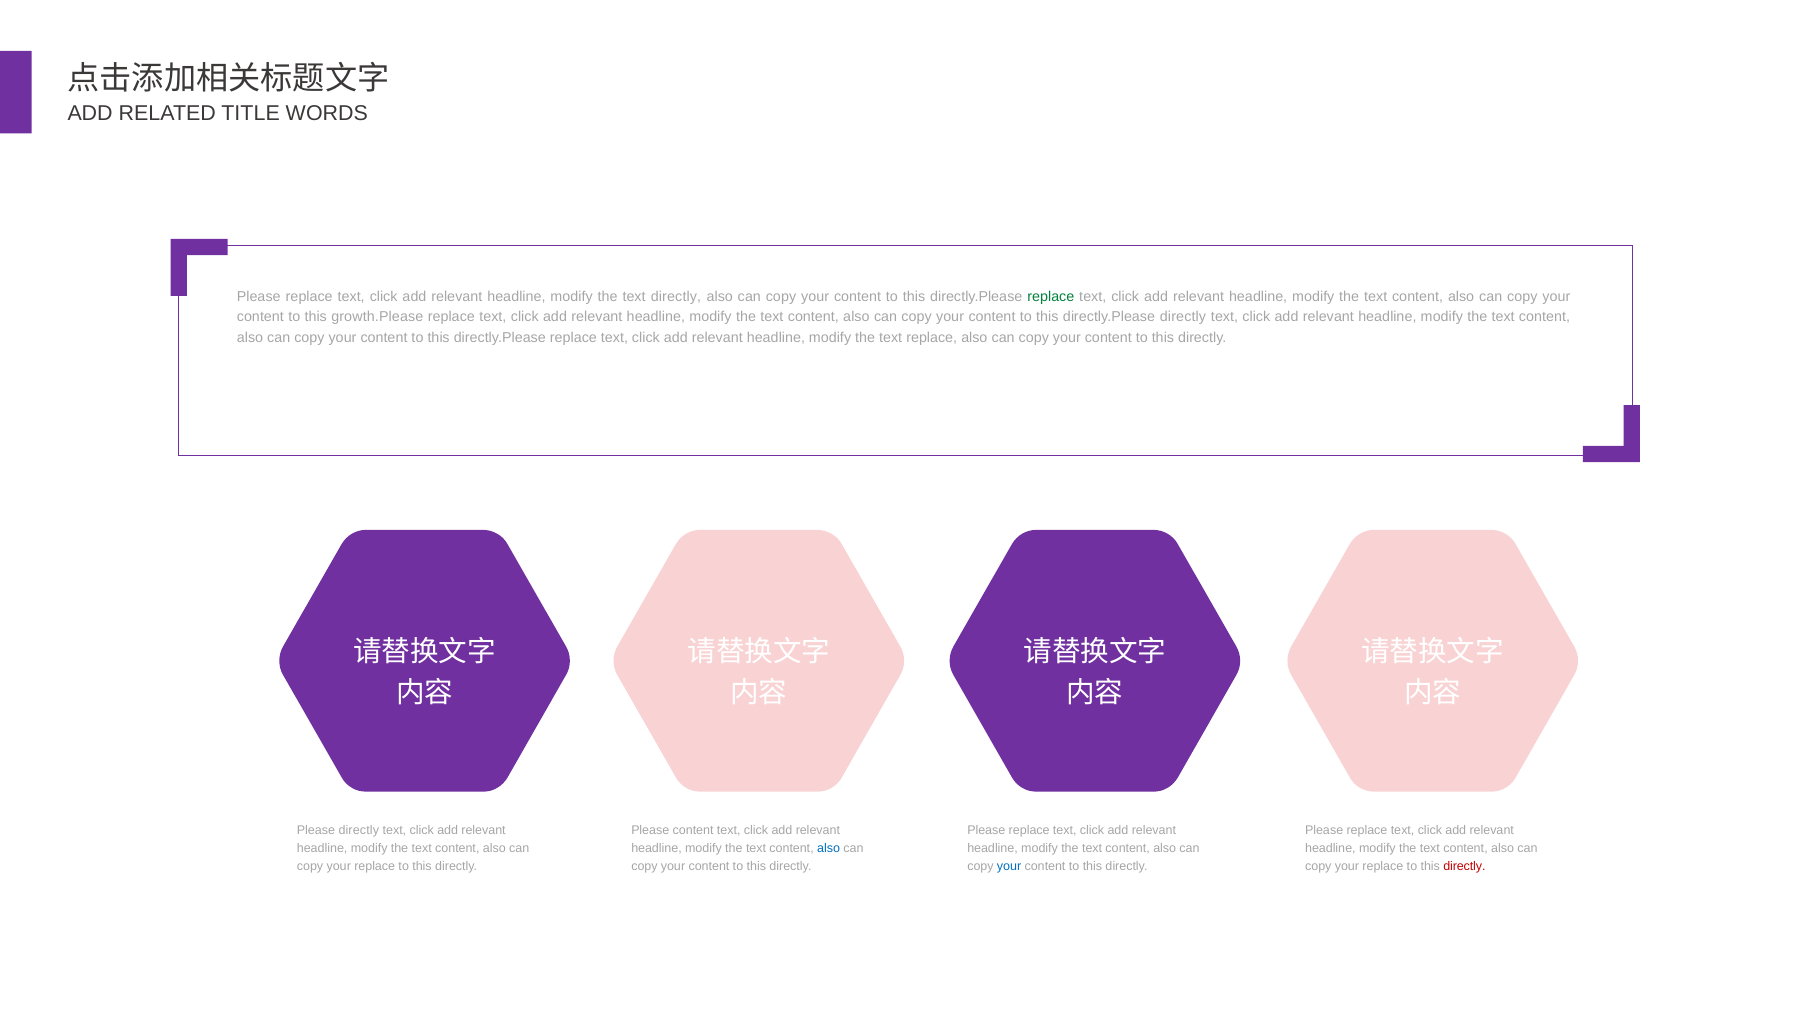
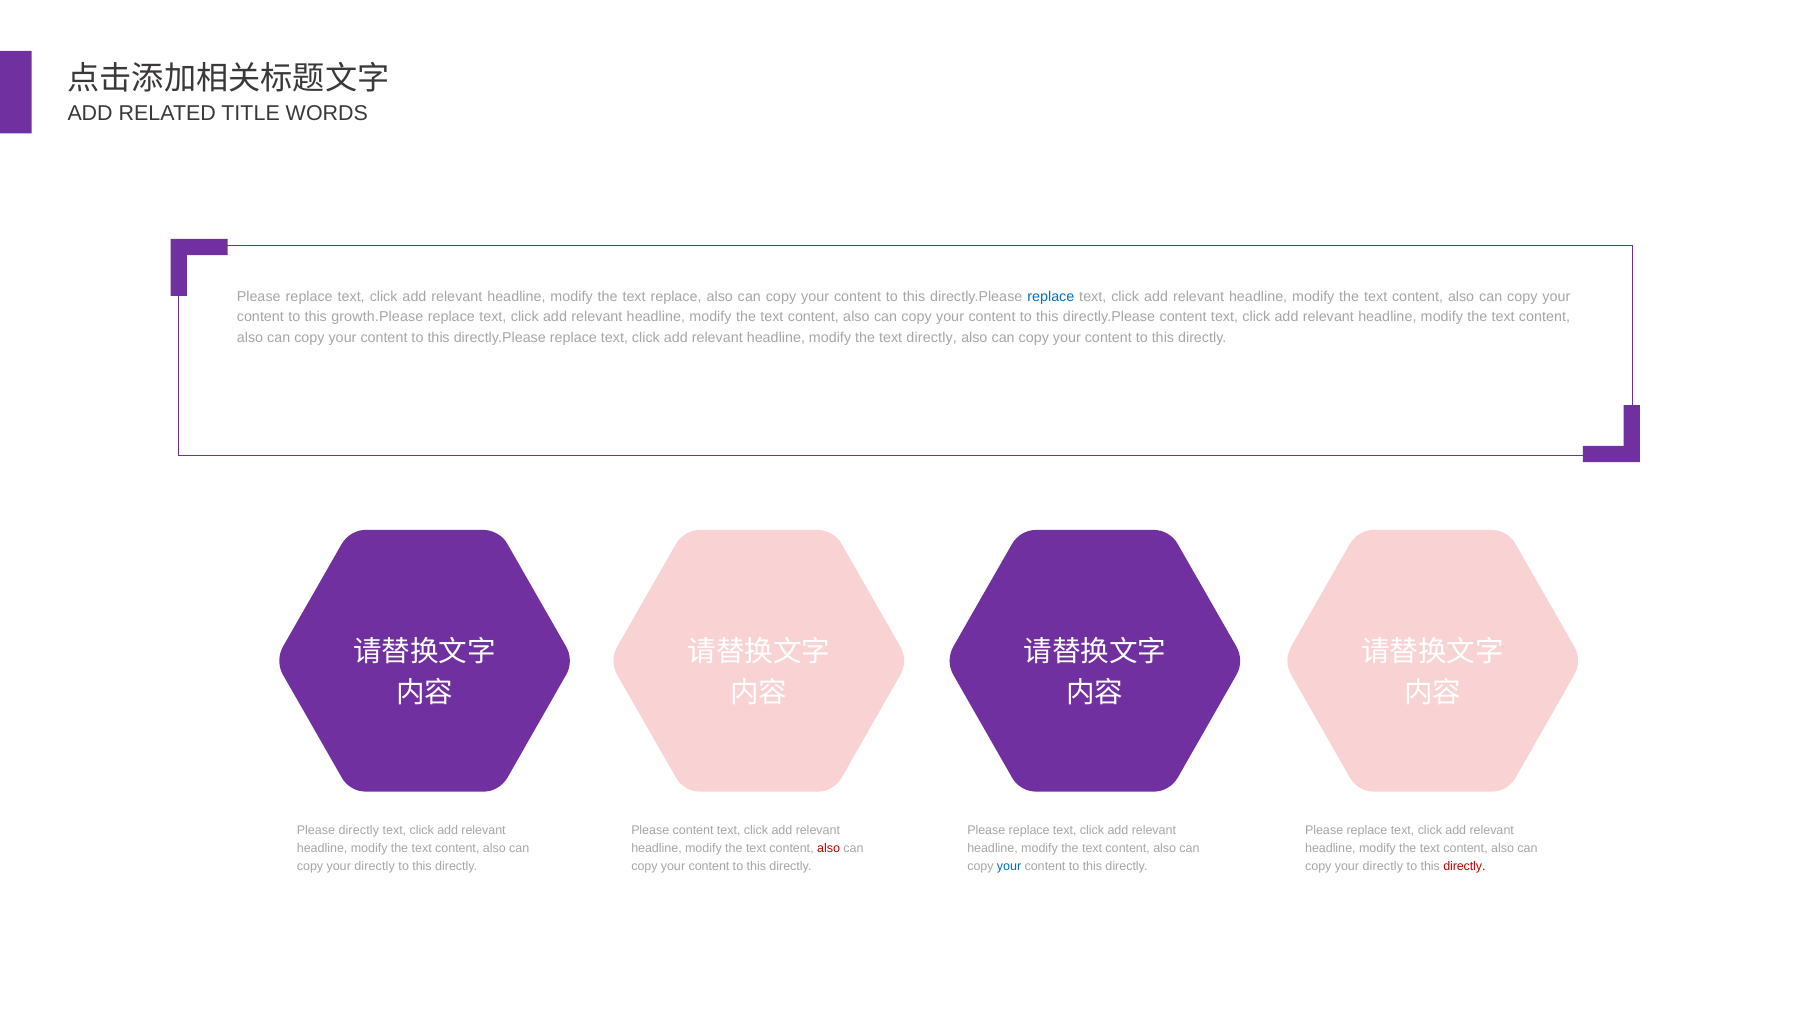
text directly: directly -> replace (676, 297)
replace colour: green -> blue (1051, 297)
directly.Please directly: directly -> content (1183, 317)
text replace: replace -> directly (932, 338)
also colour: blue -> red (829, 848)
replace: replace -> directly (375, 866)
replace: replace -> directly (1383, 866)
